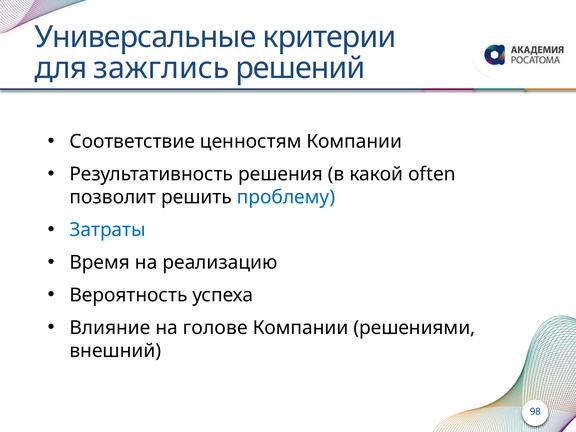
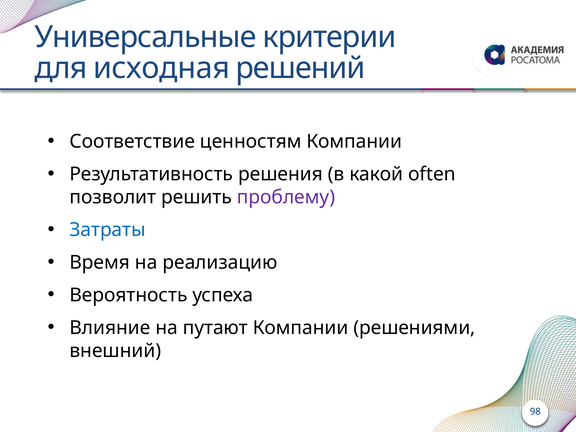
зажглись: зажглись -> исходная (161, 68)
проблему colour: blue -> purple (286, 197)
голове: голове -> путают (215, 328)
